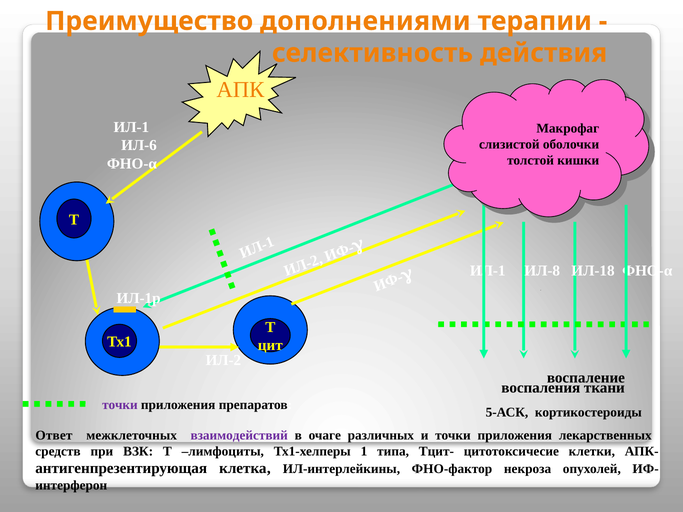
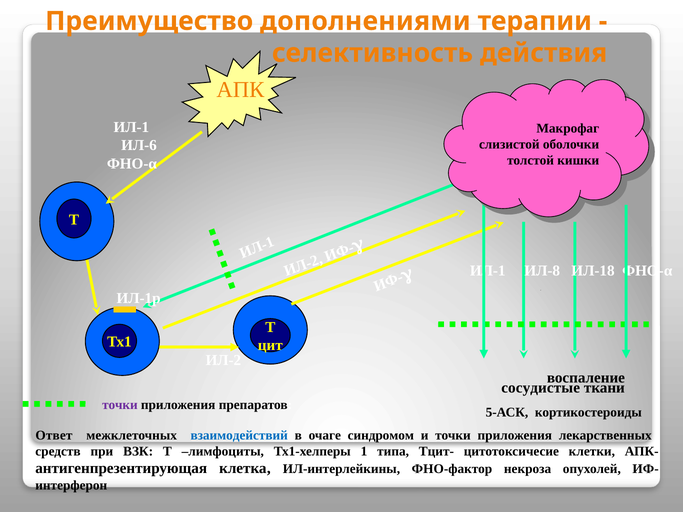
воспаления: воспаления -> сосудистые (541, 388)
взаимодействий colour: purple -> blue (239, 435)
различных: различных -> синдромом (381, 435)
